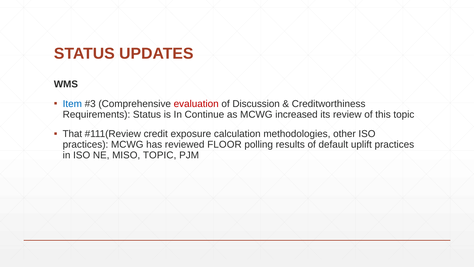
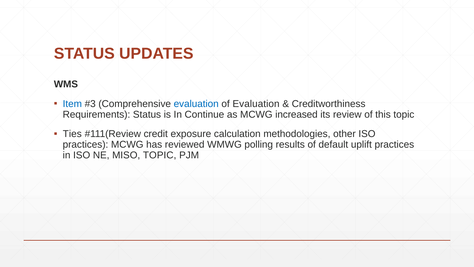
evaluation colour: red -> blue (196, 104)
of Discussion: Discussion -> Evaluation (256, 104)
That: That -> Ties (72, 134)
FLOOR: FLOOR -> WMWG (225, 144)
